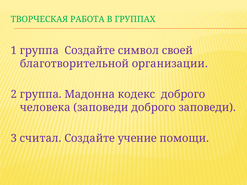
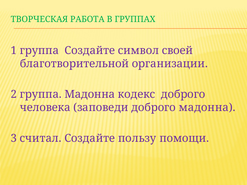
доброго заповеди: заповеди -> мадонна (207, 108)
учение: учение -> пользу (137, 138)
